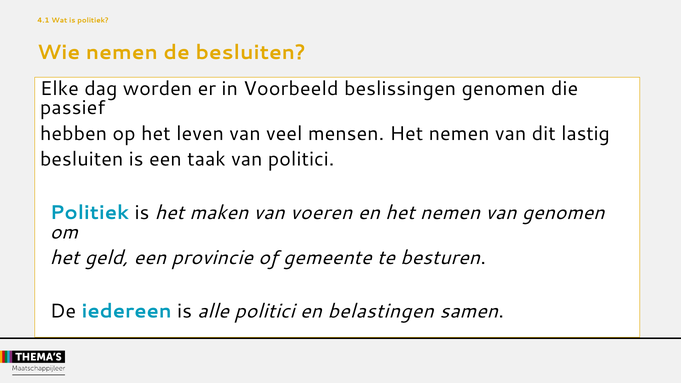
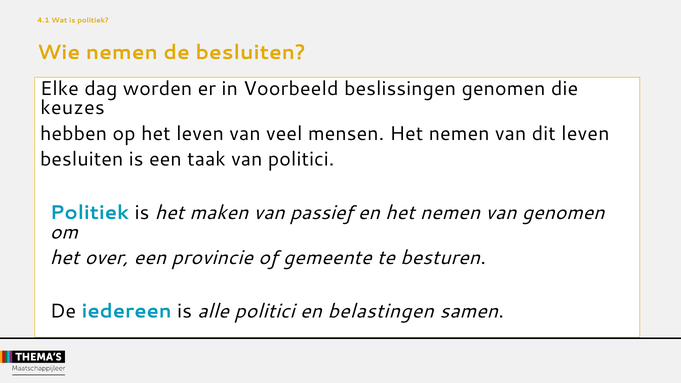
passief: passief -> keuzes (73, 108)
dit lastig: lastig -> leven (585, 134)
voeren: voeren -> passief (322, 213)
geld: geld -> over (107, 258)
